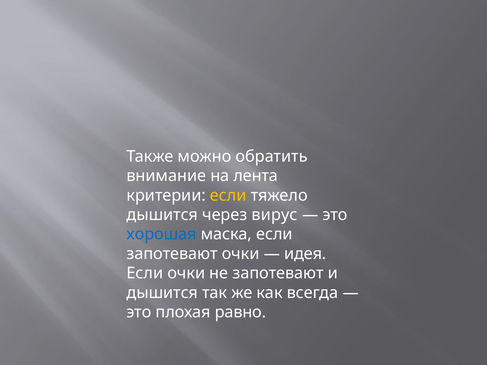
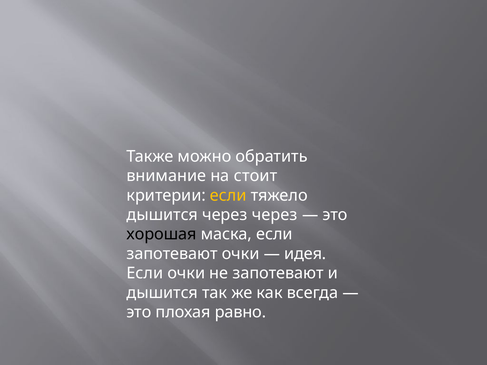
лента: лента -> стоит (256, 176)
через вирус: вирус -> через (275, 215)
хорошая colour: blue -> black (162, 234)
